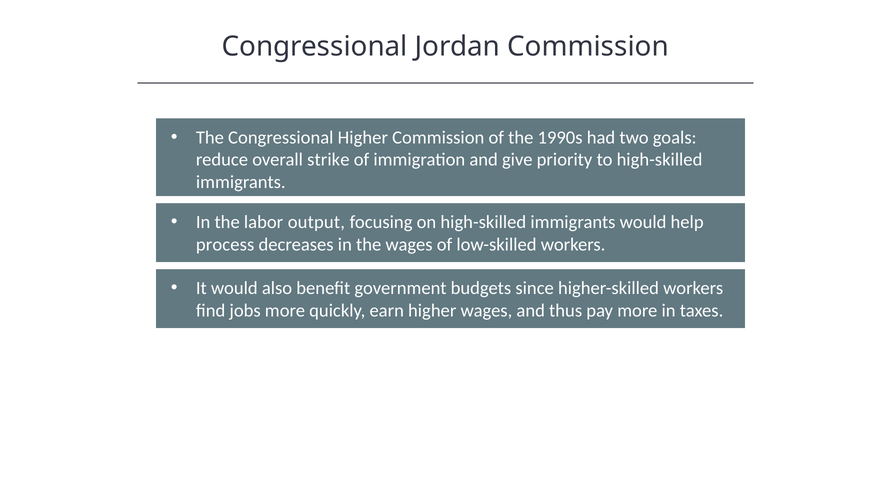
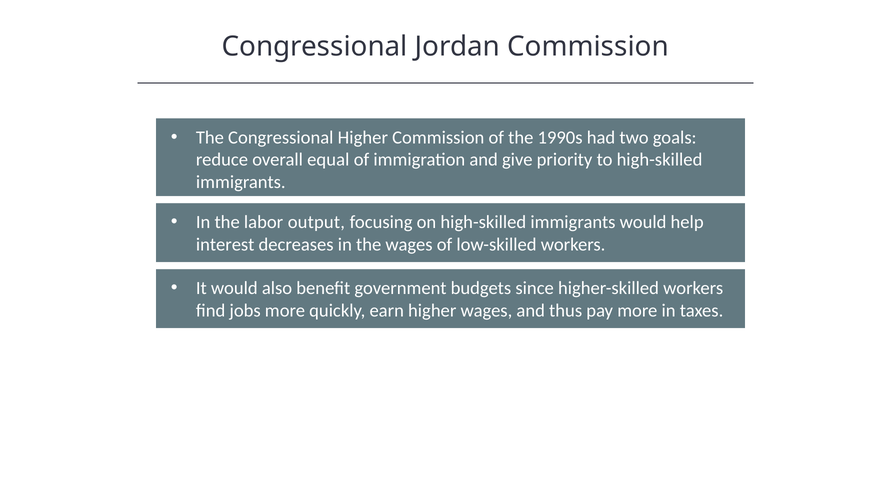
strike: strike -> equal (328, 160)
process: process -> interest (225, 245)
